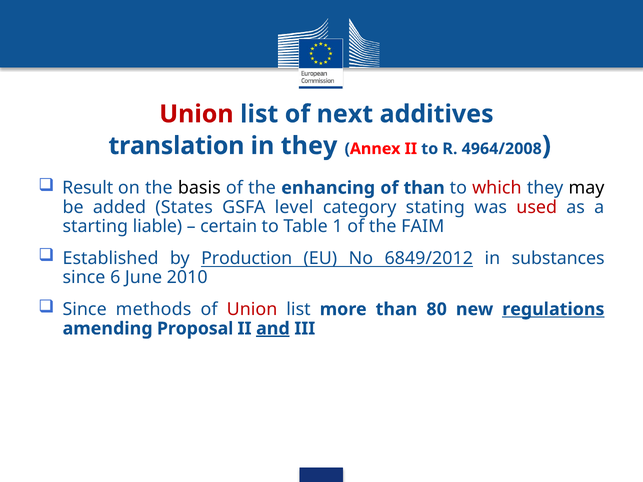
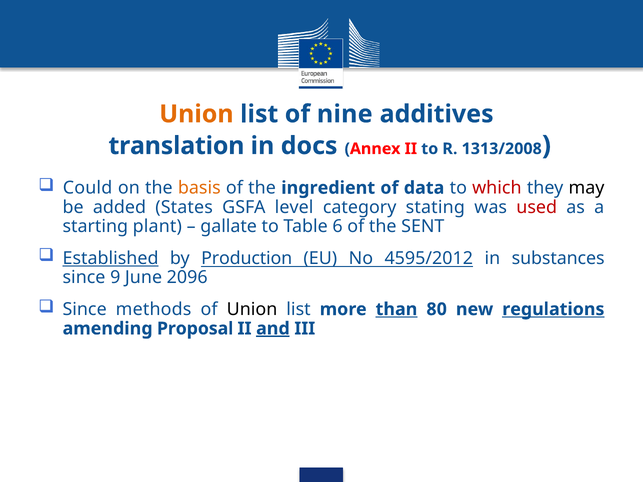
Union colour: red -> orange (196, 114)
next: next -> nine (345, 114)
in they: they -> docs (309, 146)
4964/2008: 4964/2008 -> 1313/2008 (502, 149)
Result: Result -> Could (88, 188)
basis colour: black -> orange (199, 188)
enhancing: enhancing -> ingredient (328, 188)
of than: than -> data (424, 188)
liable: liable -> plant (157, 227)
certain: certain -> gallate (229, 227)
1: 1 -> 6 (338, 227)
FAIM: FAIM -> SENT (423, 227)
Established underline: none -> present (111, 258)
6849/2012: 6849/2012 -> 4595/2012 (429, 258)
6: 6 -> 9 (115, 278)
2010: 2010 -> 2096 (187, 278)
Union colour: red -> black (252, 309)
than underline: none -> present (396, 309)
